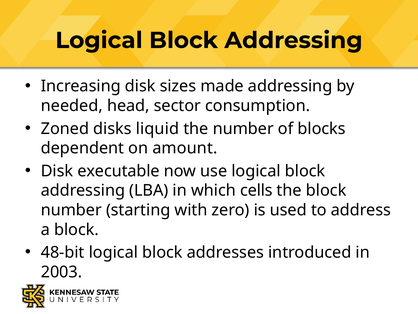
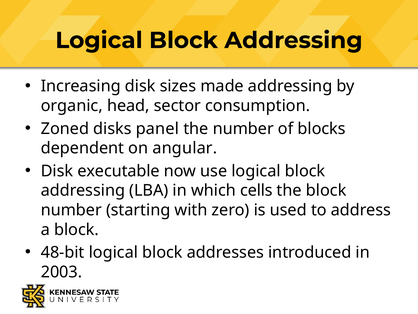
needed: needed -> organic (72, 106)
liquid: liquid -> panel (157, 128)
amount: amount -> angular (185, 148)
